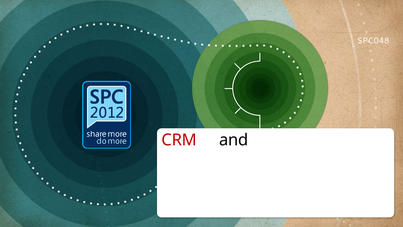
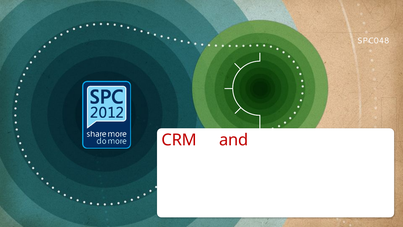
and colour: black -> red (234, 140)
